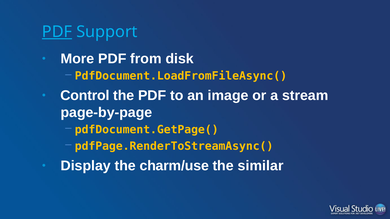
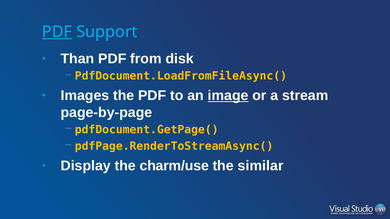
More: More -> Than (77, 59)
Control: Control -> Images (85, 96)
image underline: none -> present (228, 96)
